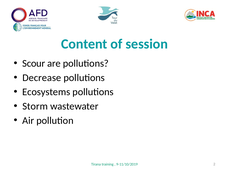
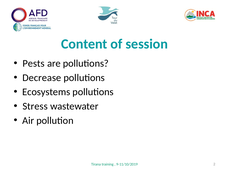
Scour: Scour -> Pests (34, 63)
Storm: Storm -> Stress (35, 106)
